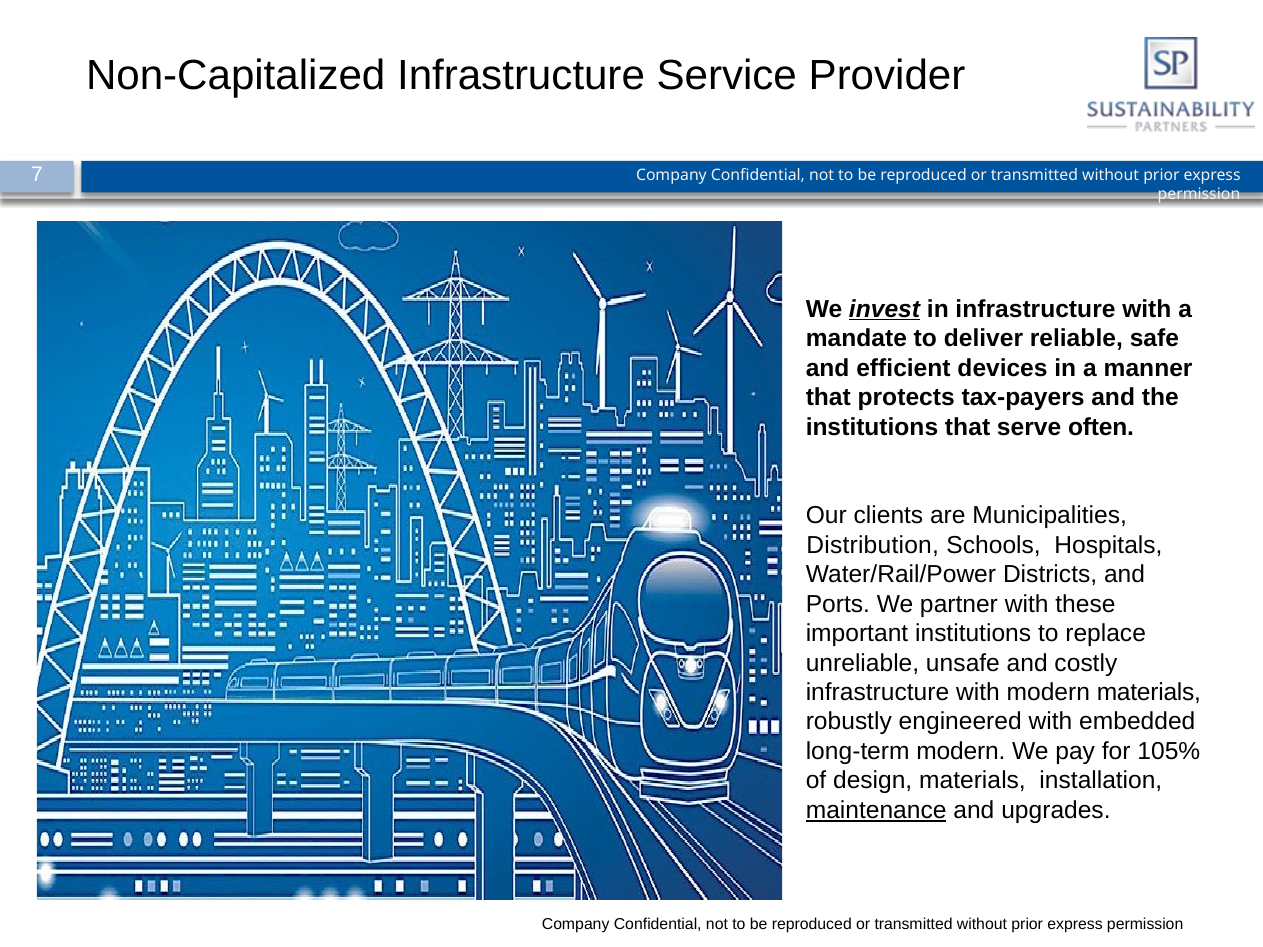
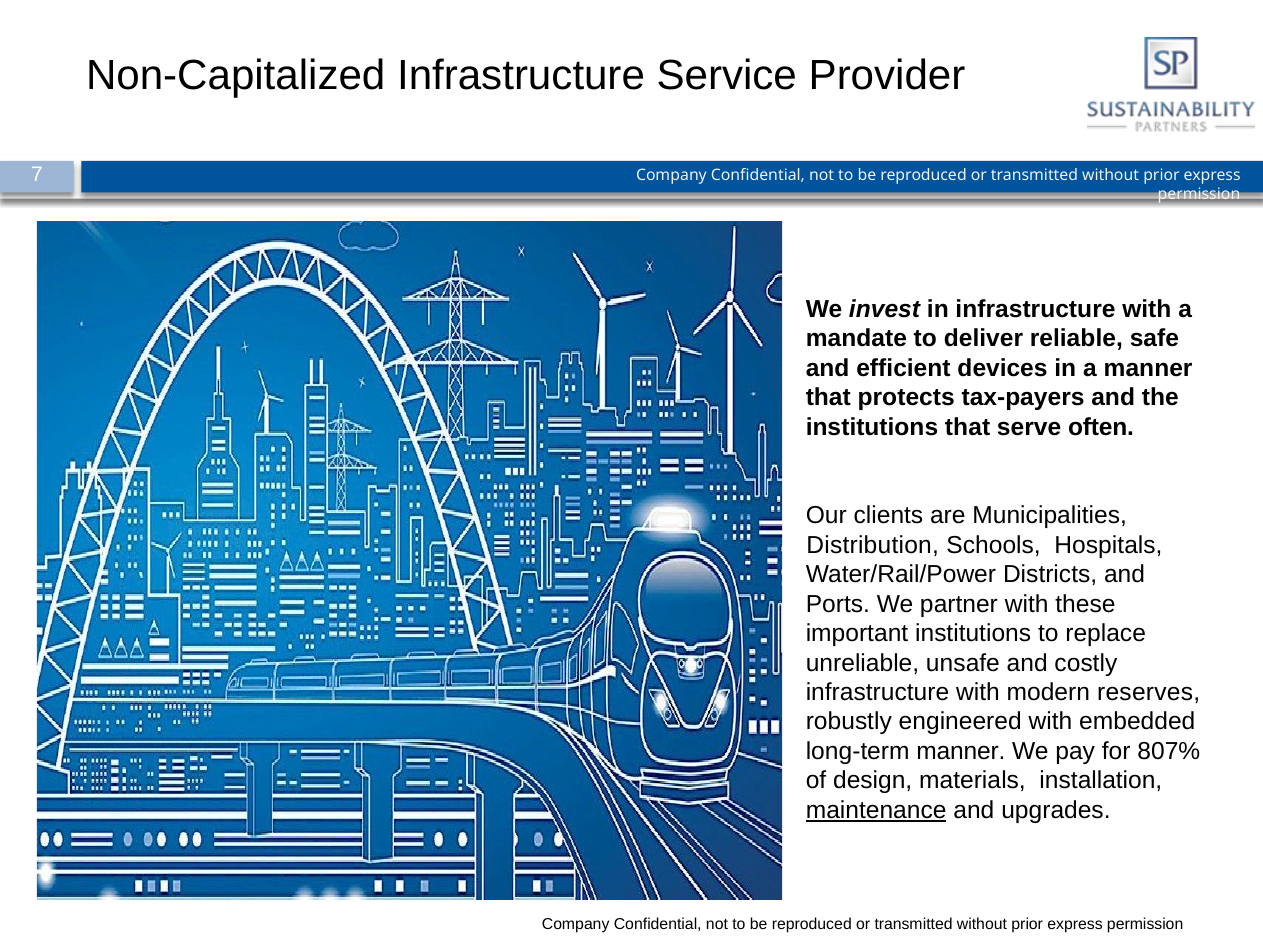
invest underline: present -> none (885, 309)
modern materials: materials -> reserves (1149, 693)
long-term modern: modern -> manner (961, 752)
105%: 105% -> 807% (1169, 752)
